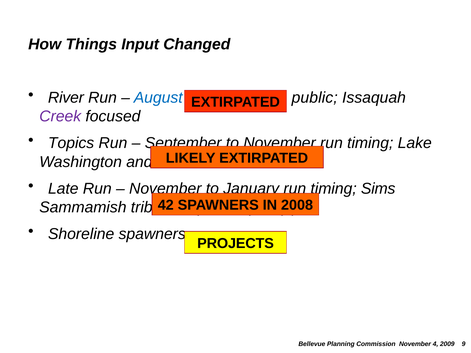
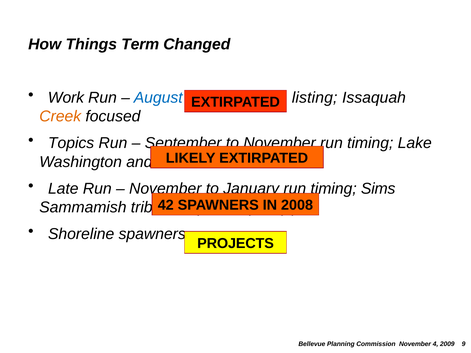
Input: Input -> Term (140, 44)
River: River -> Work (66, 98)
public: public -> listing (315, 98)
Creek colour: purple -> orange (60, 116)
